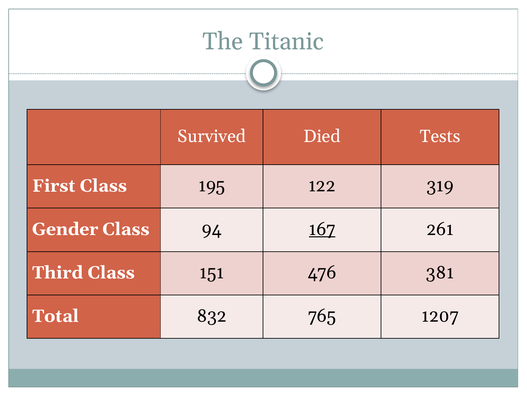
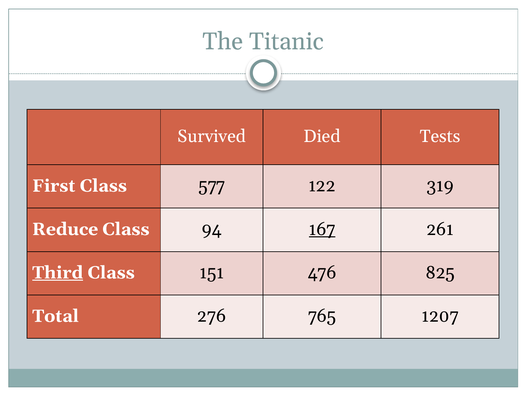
195: 195 -> 577 (212, 185)
Gender: Gender -> Reduce (65, 229)
Third underline: none -> present (58, 272)
381: 381 -> 825 (440, 272)
832: 832 -> 276 (212, 315)
